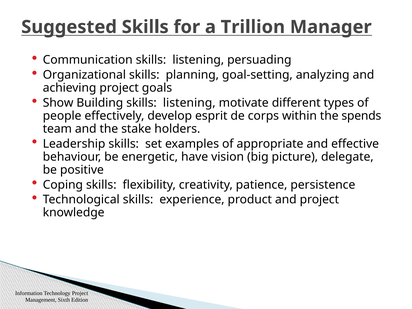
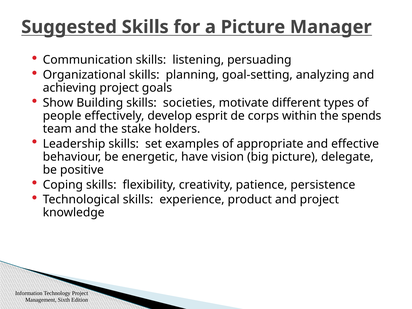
a Trillion: Trillion -> Picture (253, 27)
Building skills listening: listening -> societies (189, 103)
